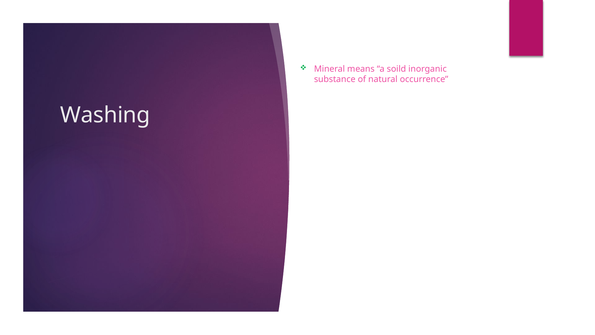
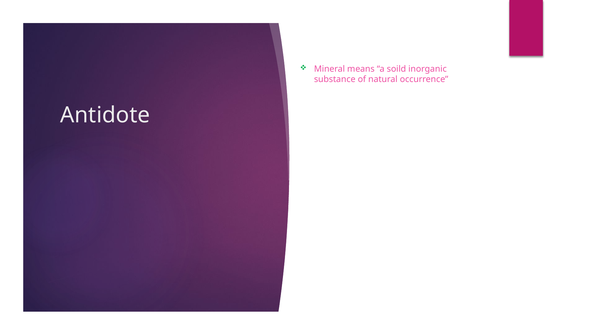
Washing: Washing -> Antidote (105, 115)
